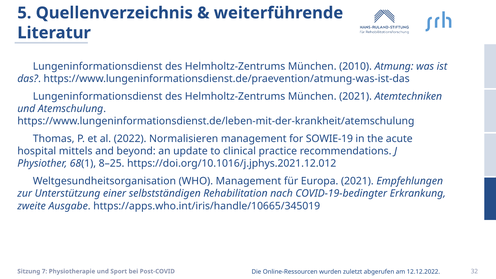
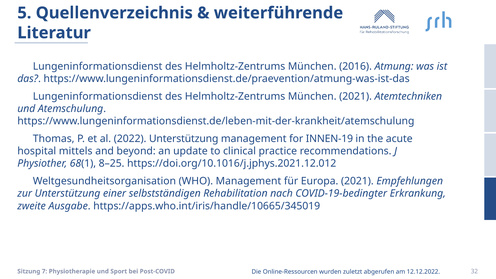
2010: 2010 -> 2016 (356, 66)
2022 Normalisieren: Normalisieren -> Unterstützung (184, 139)
SOWIE-19: SOWIE-19 -> INNEN-19 (329, 139)
